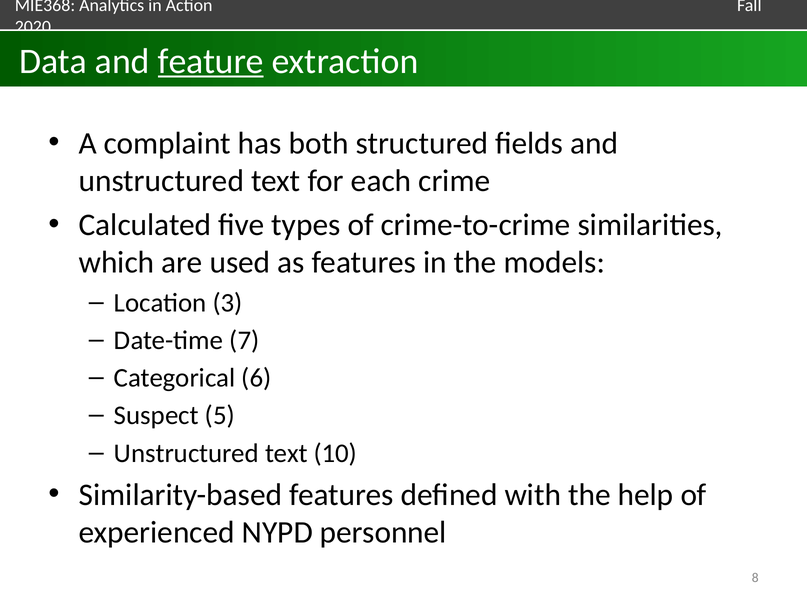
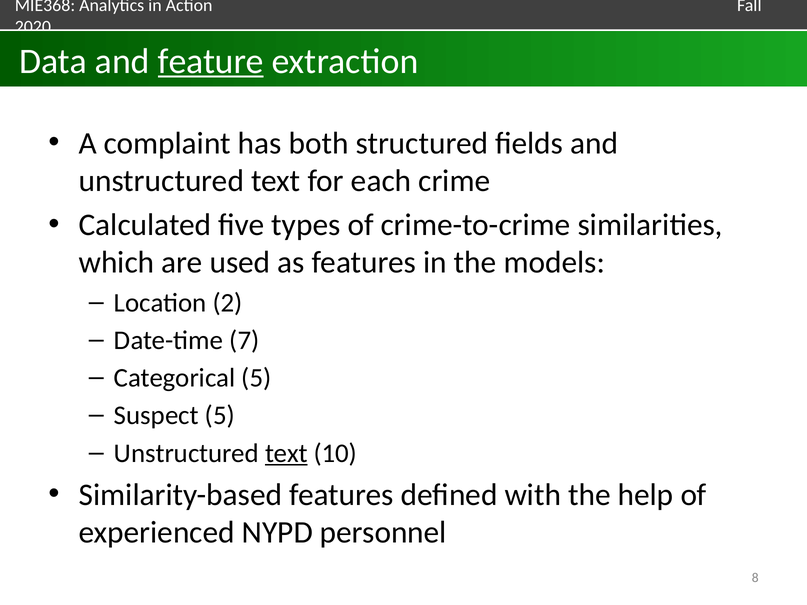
3: 3 -> 2 (228, 303)
Categorical 6: 6 -> 5 (256, 378)
text underline: none -> present (286, 453)
